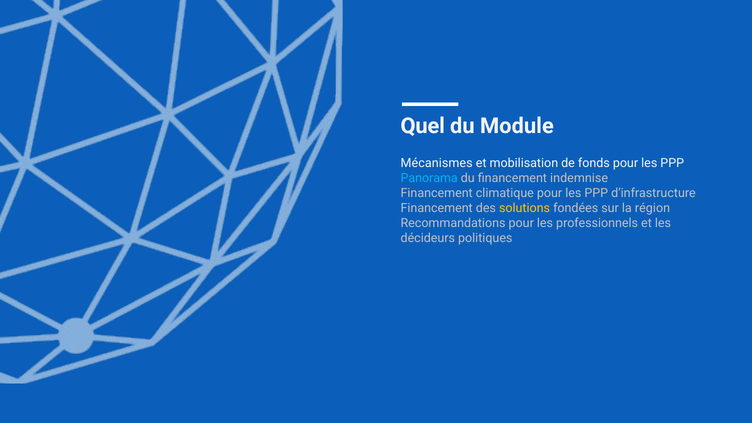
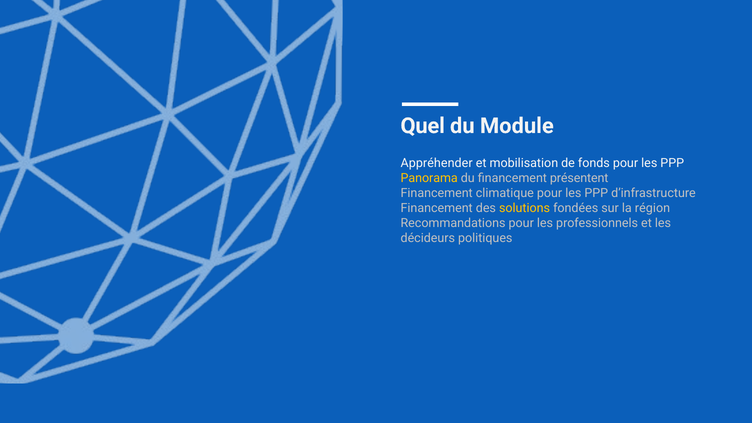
Mécanismes: Mécanismes -> Appréhender (437, 163)
Panorama colour: light blue -> yellow (429, 178)
indemnise: indemnise -> présentent (579, 178)
